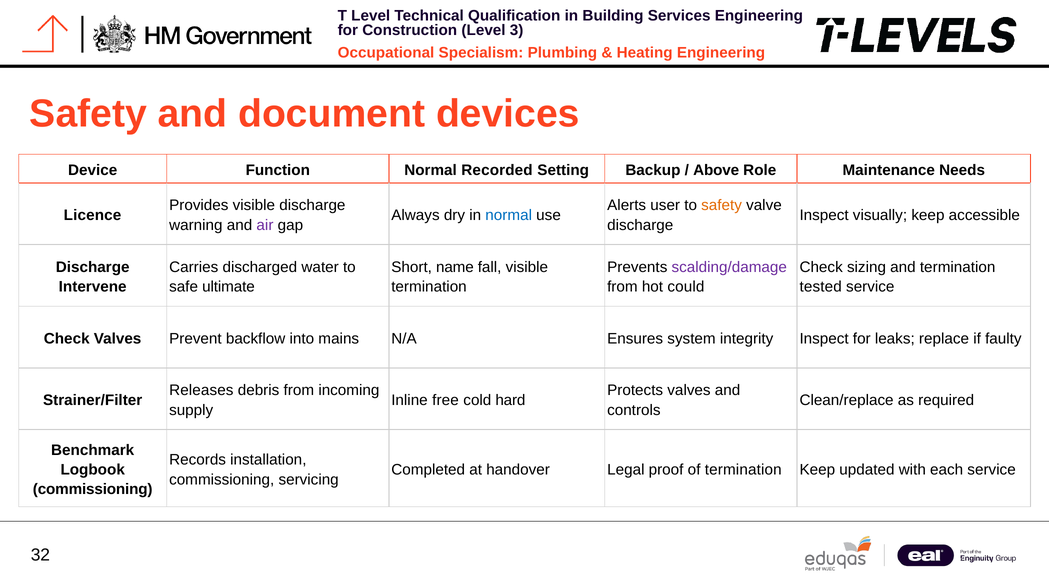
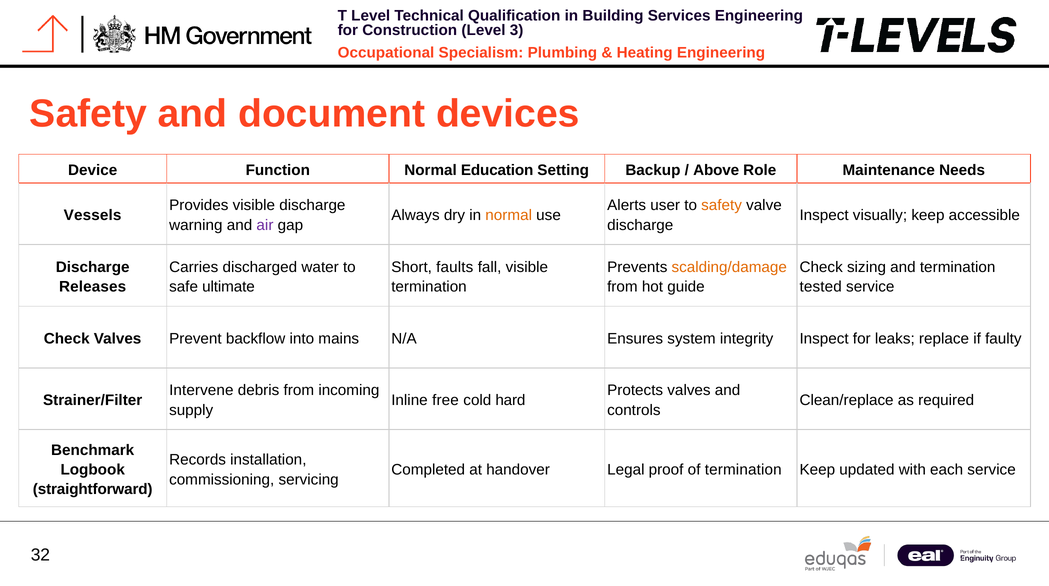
Recorded: Recorded -> Education (497, 170)
Licence: Licence -> Vessels (93, 215)
normal colour: blue -> orange (509, 215)
name: name -> faults (455, 267)
scalding/damage colour: purple -> orange (729, 267)
Intervene: Intervene -> Releases (93, 287)
could: could -> guide (686, 287)
Releases: Releases -> Intervene (201, 391)
commissioning: commissioning -> straightforward (93, 490)
